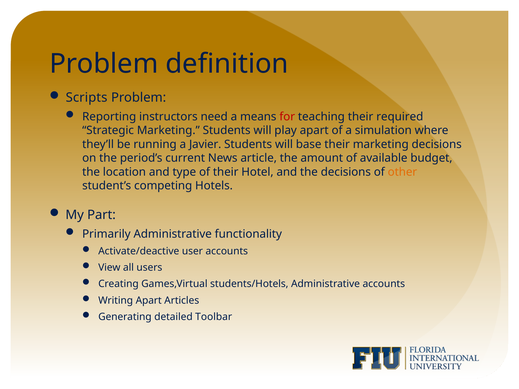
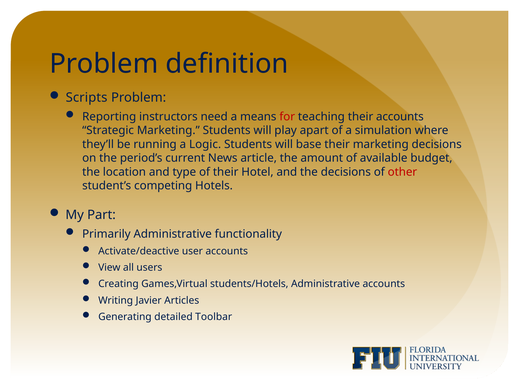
their required: required -> accounts (400, 117)
Javier: Javier -> Logic (205, 144)
other colour: orange -> red (402, 172)
Writing Apart: Apart -> Javier (149, 301)
